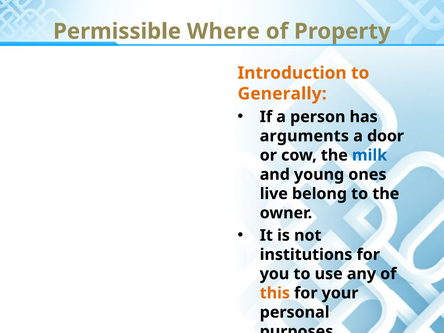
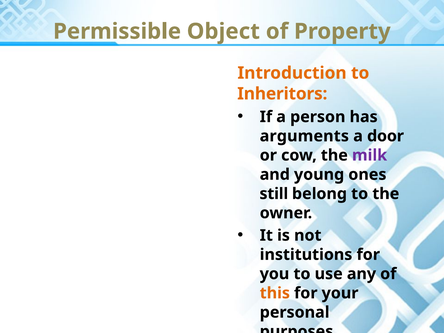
Where: Where -> Object (223, 31)
Generally: Generally -> Inheritors (282, 94)
milk colour: blue -> purple (370, 155)
live: live -> still (274, 194)
